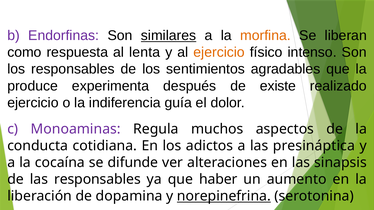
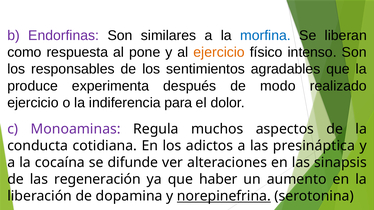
similares underline: present -> none (169, 36)
morfina colour: orange -> blue (265, 36)
lenta: lenta -> pone (145, 52)
existe: existe -> modo (278, 86)
guía: guía -> para (178, 103)
las responsables: responsables -> regeneración (97, 180)
